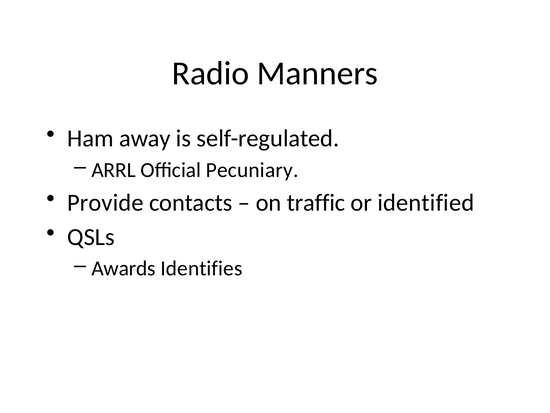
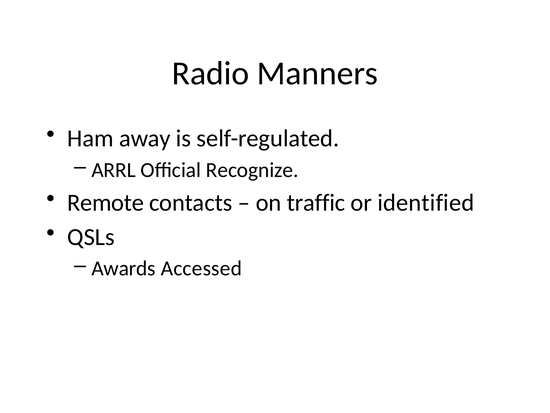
Pecuniary: Pecuniary -> Recognize (252, 170)
Provide: Provide -> Remote (106, 202)
Identifies: Identifies -> Accessed (201, 268)
